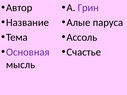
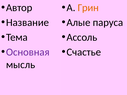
Грин colour: purple -> orange (88, 8)
